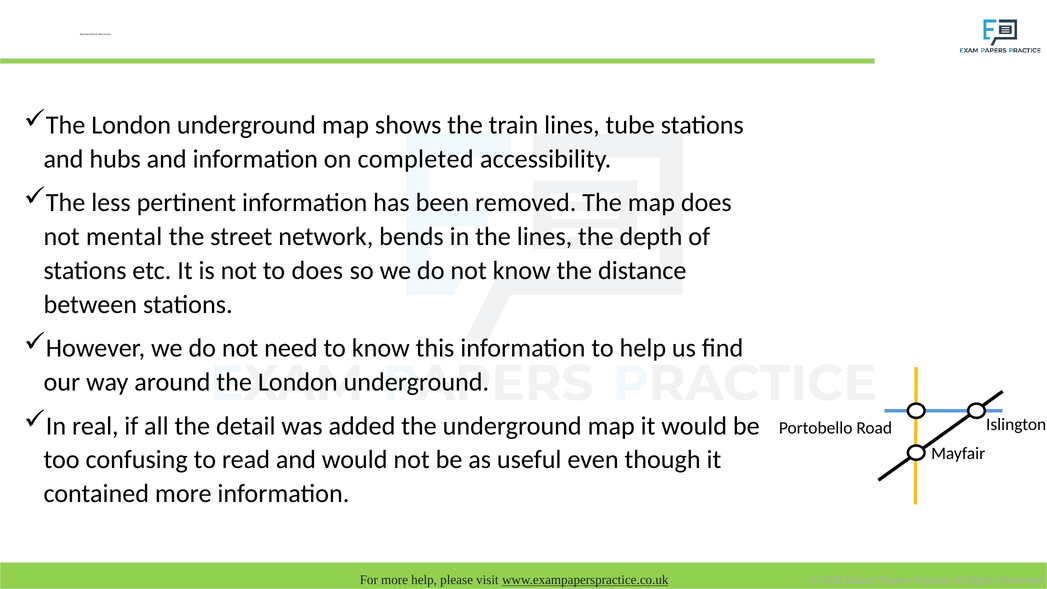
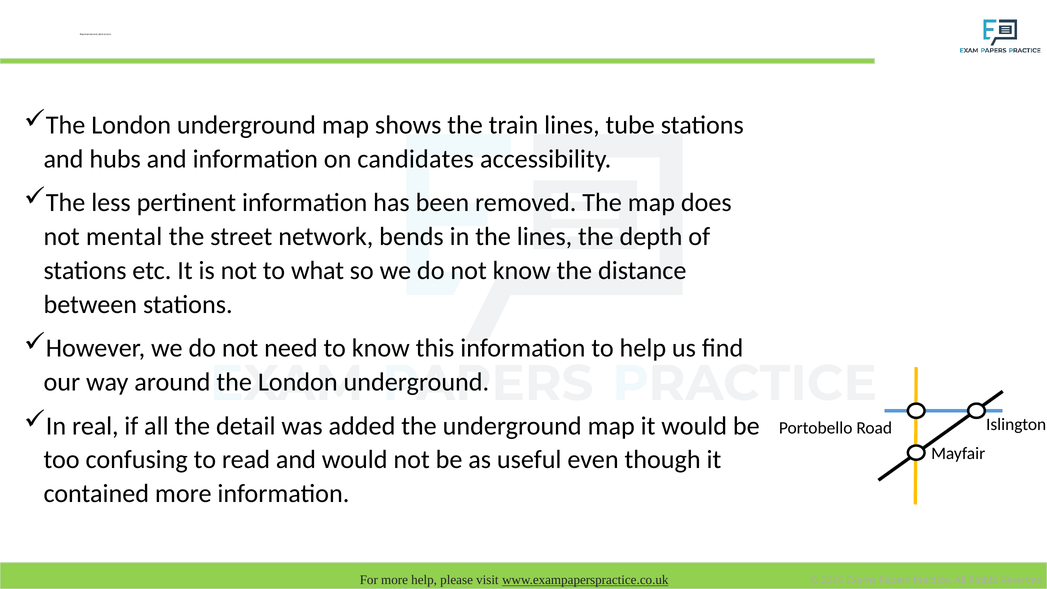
completed: completed -> candidates (416, 159)
to does: does -> what (318, 271)
